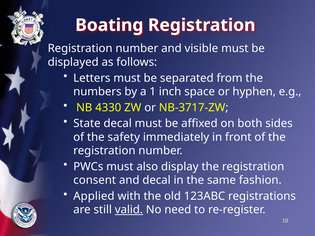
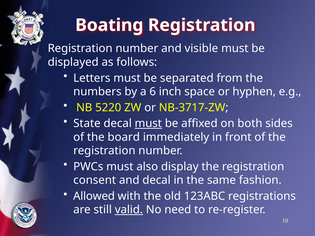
1: 1 -> 6 (153, 92)
4330: 4330 -> 5220 (108, 108)
must underline: none -> present (148, 124)
safety: safety -> board (124, 137)
Applied: Applied -> Allowed (94, 196)
